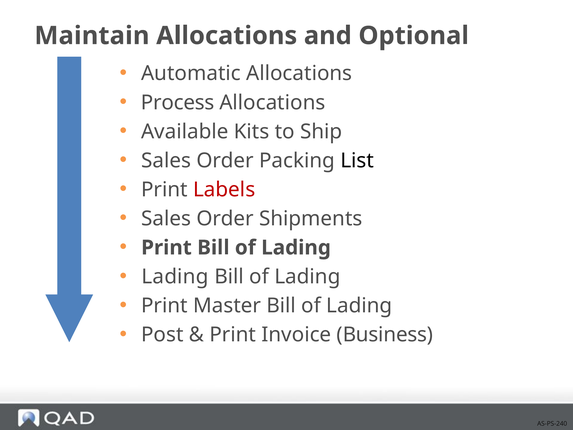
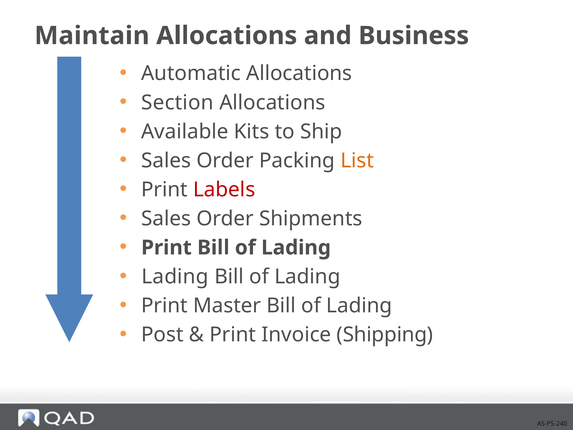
Optional: Optional -> Business (414, 36)
Process: Process -> Section (177, 102)
List colour: black -> orange (357, 160)
Business: Business -> Shipping (385, 335)
